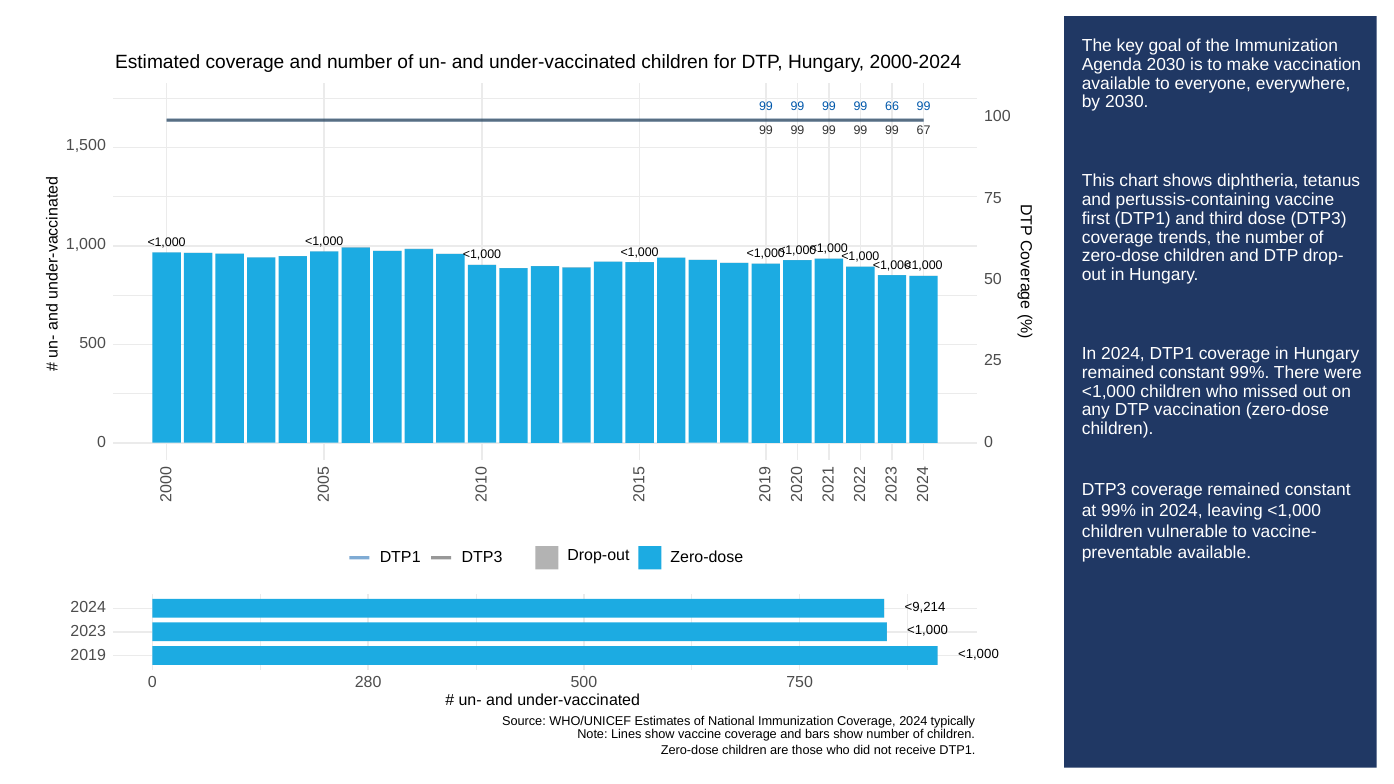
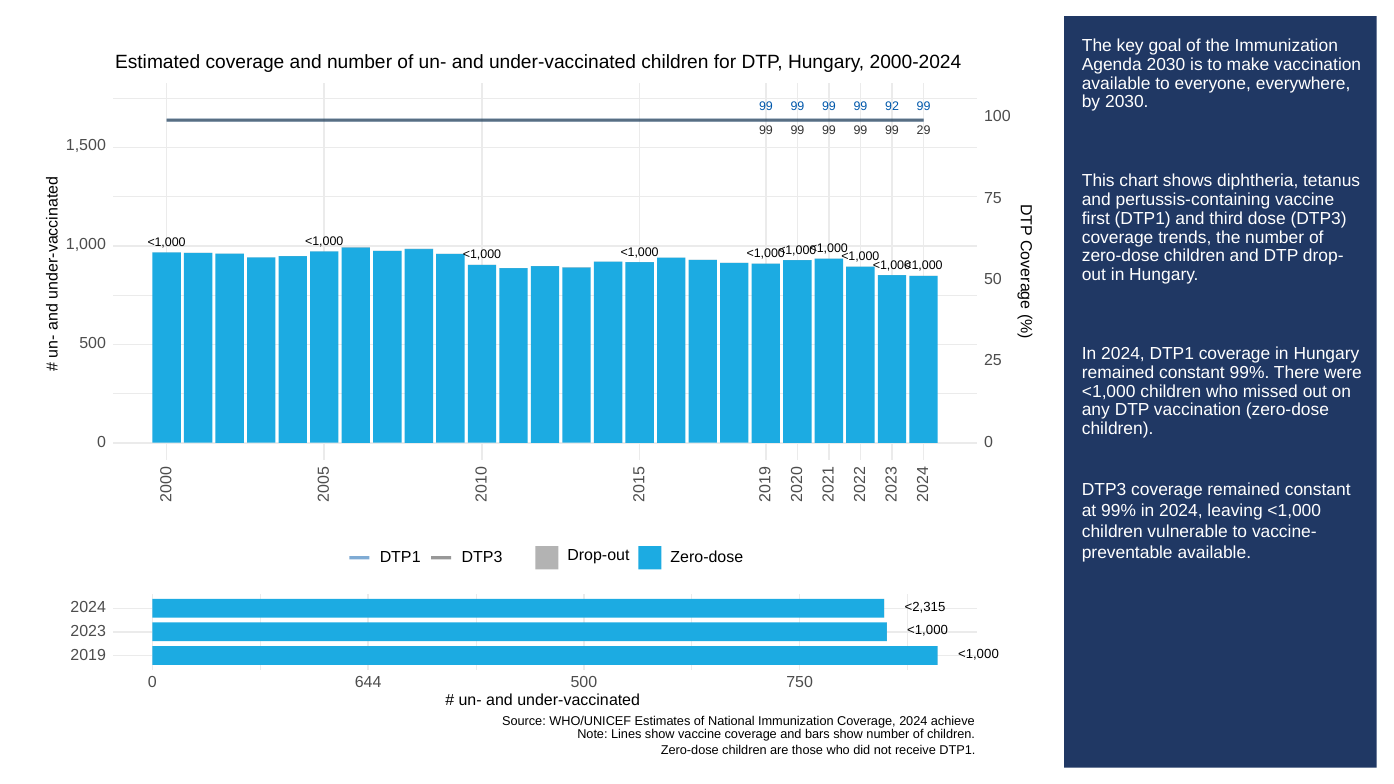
66: 66 -> 92 (892, 106)
67: 67 -> 29 (924, 130)
<9,214: <9,214 -> <2,315 (925, 607)
280: 280 -> 644 (368, 682)
typically: typically -> achieve (953, 721)
